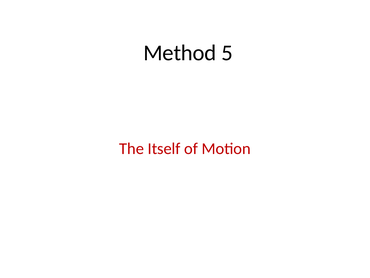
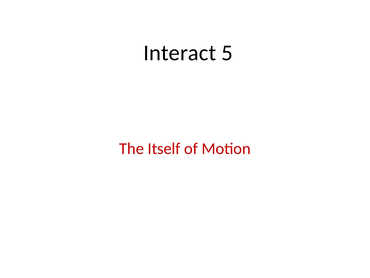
Method: Method -> Interact (180, 53)
